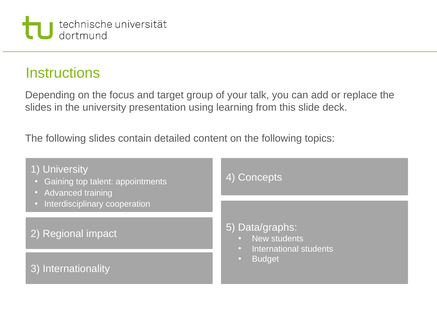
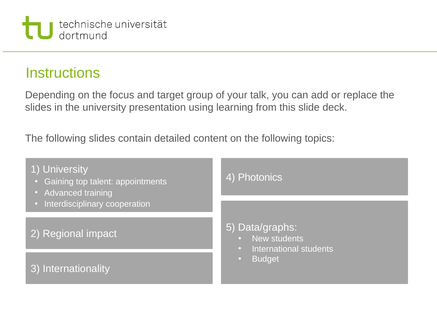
Concepts: Concepts -> Photonics (260, 177)
